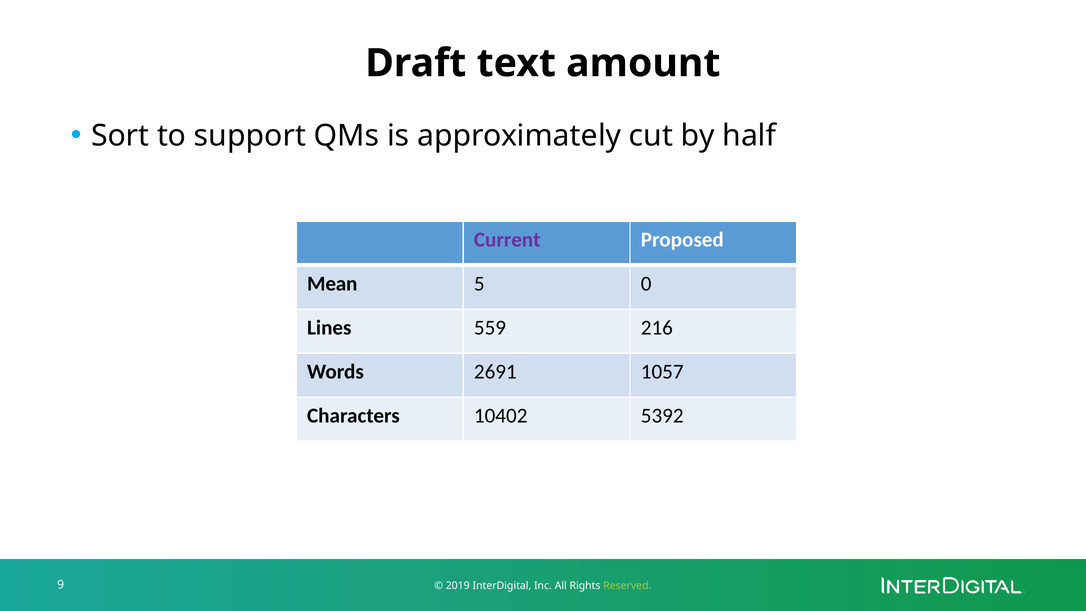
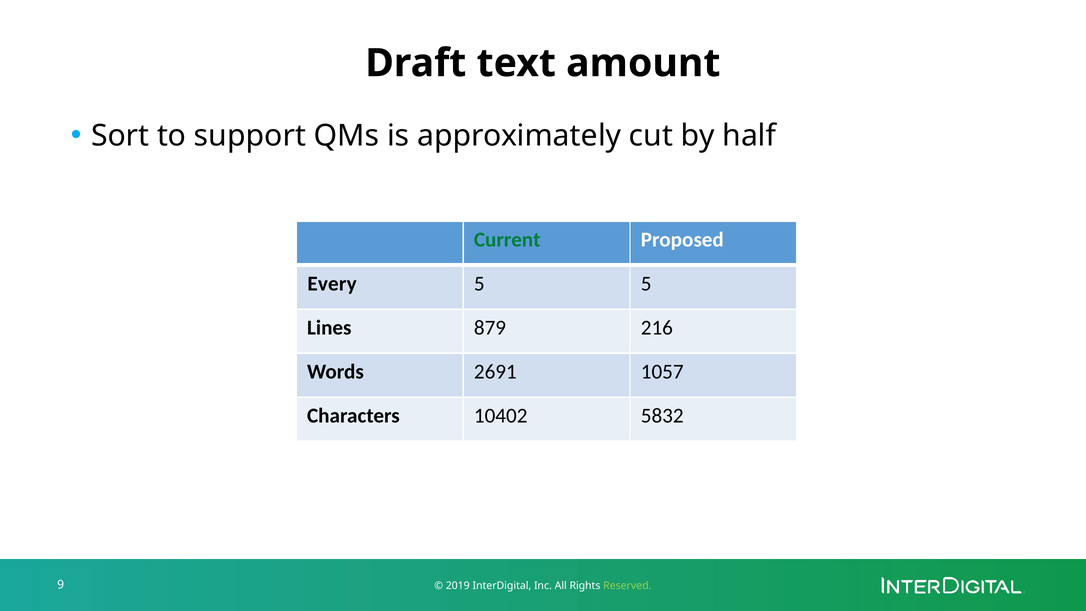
Current colour: purple -> green (507, 240)
Mean: Mean -> Every (332, 284)
5 0: 0 -> 5 (646, 284)
559: 559 -> 879 (490, 328)
5392: 5392 -> 5832 (662, 416)
